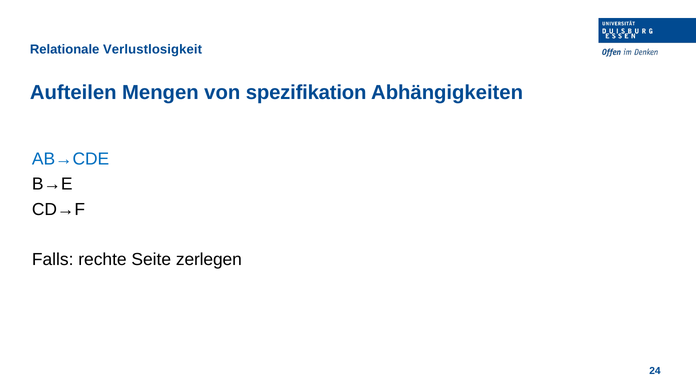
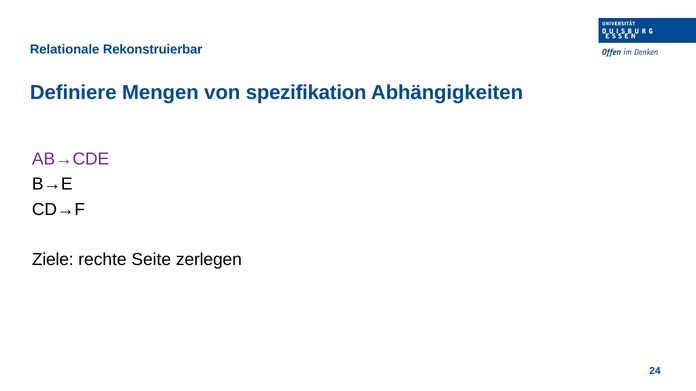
Verlustlosigkeit: Verlustlosigkeit -> Rekonstruierbar (153, 50)
Aufteilen: Aufteilen -> Definiere (73, 92)
AB→CDE colour: blue -> purple (71, 159)
Falls: Falls -> Ziele (53, 260)
